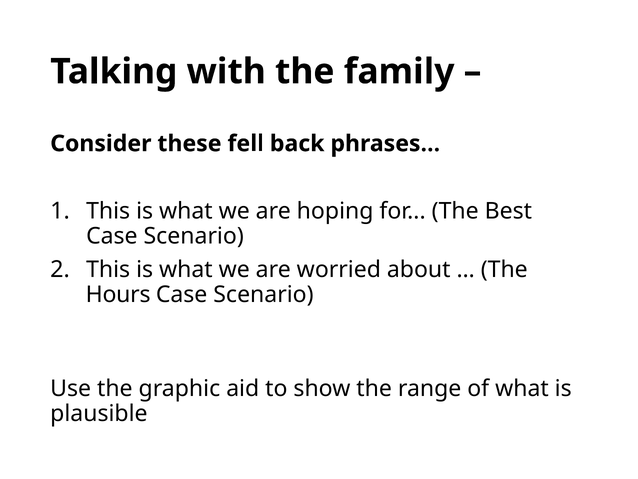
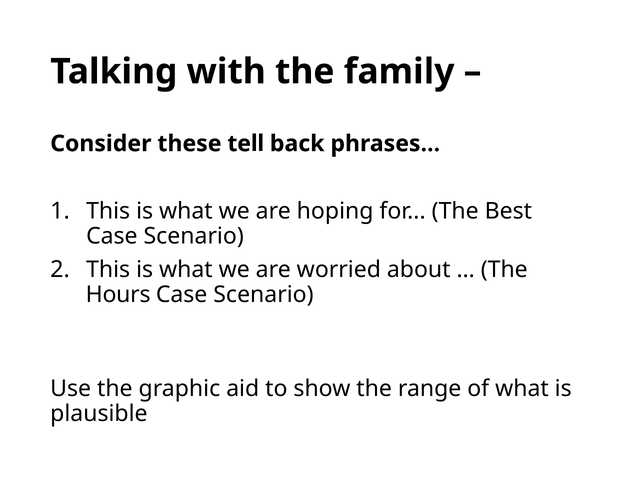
fell: fell -> tell (246, 143)
